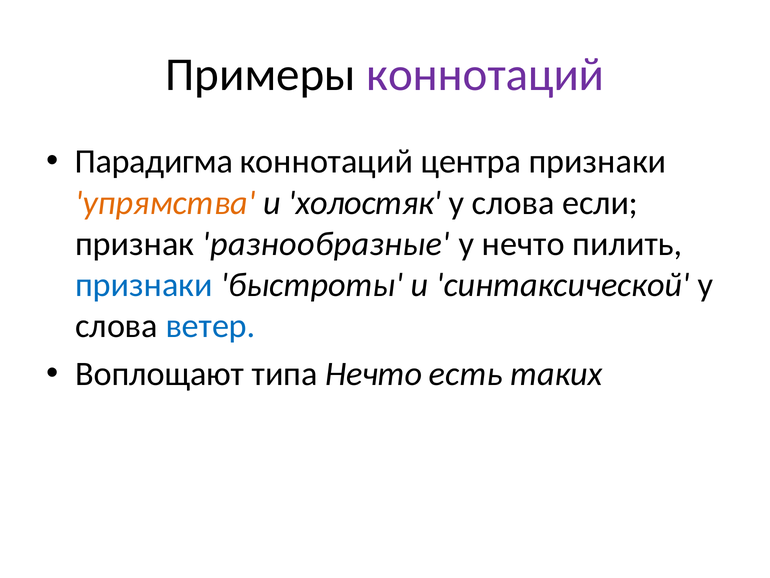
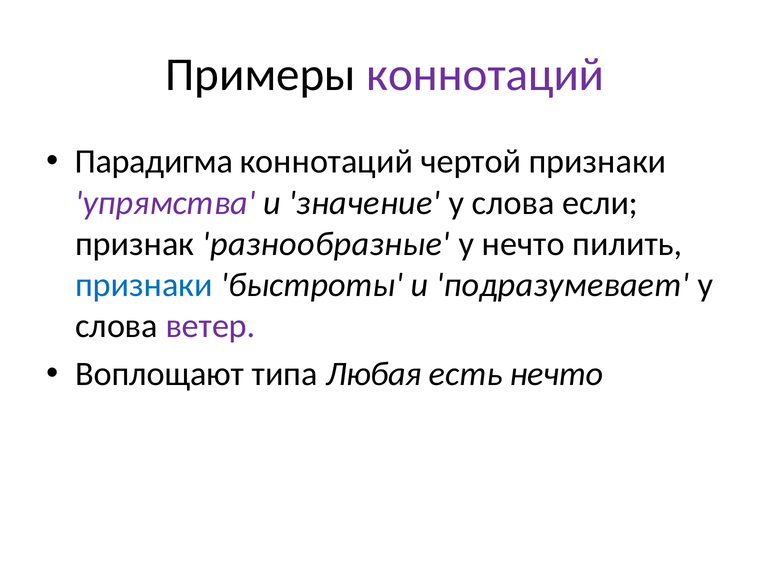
центра: центра -> чертой (471, 162)
упрямства colour: orange -> purple (165, 203)
холостяк: холостяк -> значение (364, 203)
синтаксической: синтаксической -> подразумевает (563, 285)
ветер colour: blue -> purple (211, 326)
типа Нечто: Нечто -> Любая (374, 374)
есть таких: таких -> нечто (557, 374)
